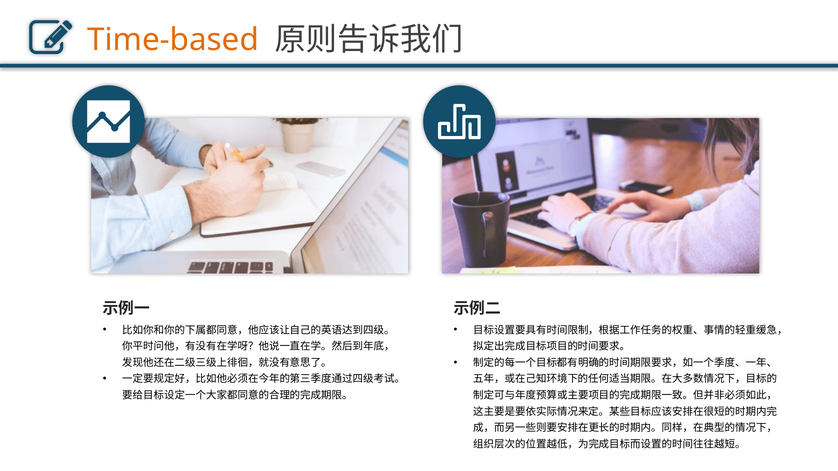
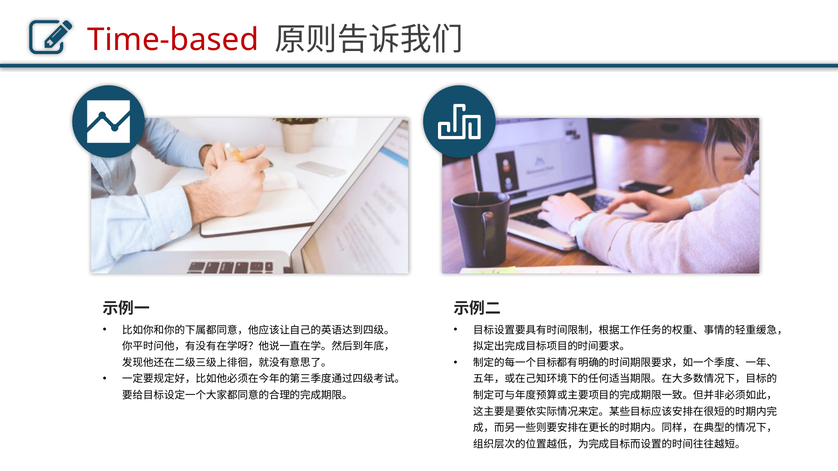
Time-based colour: orange -> red (173, 40)
